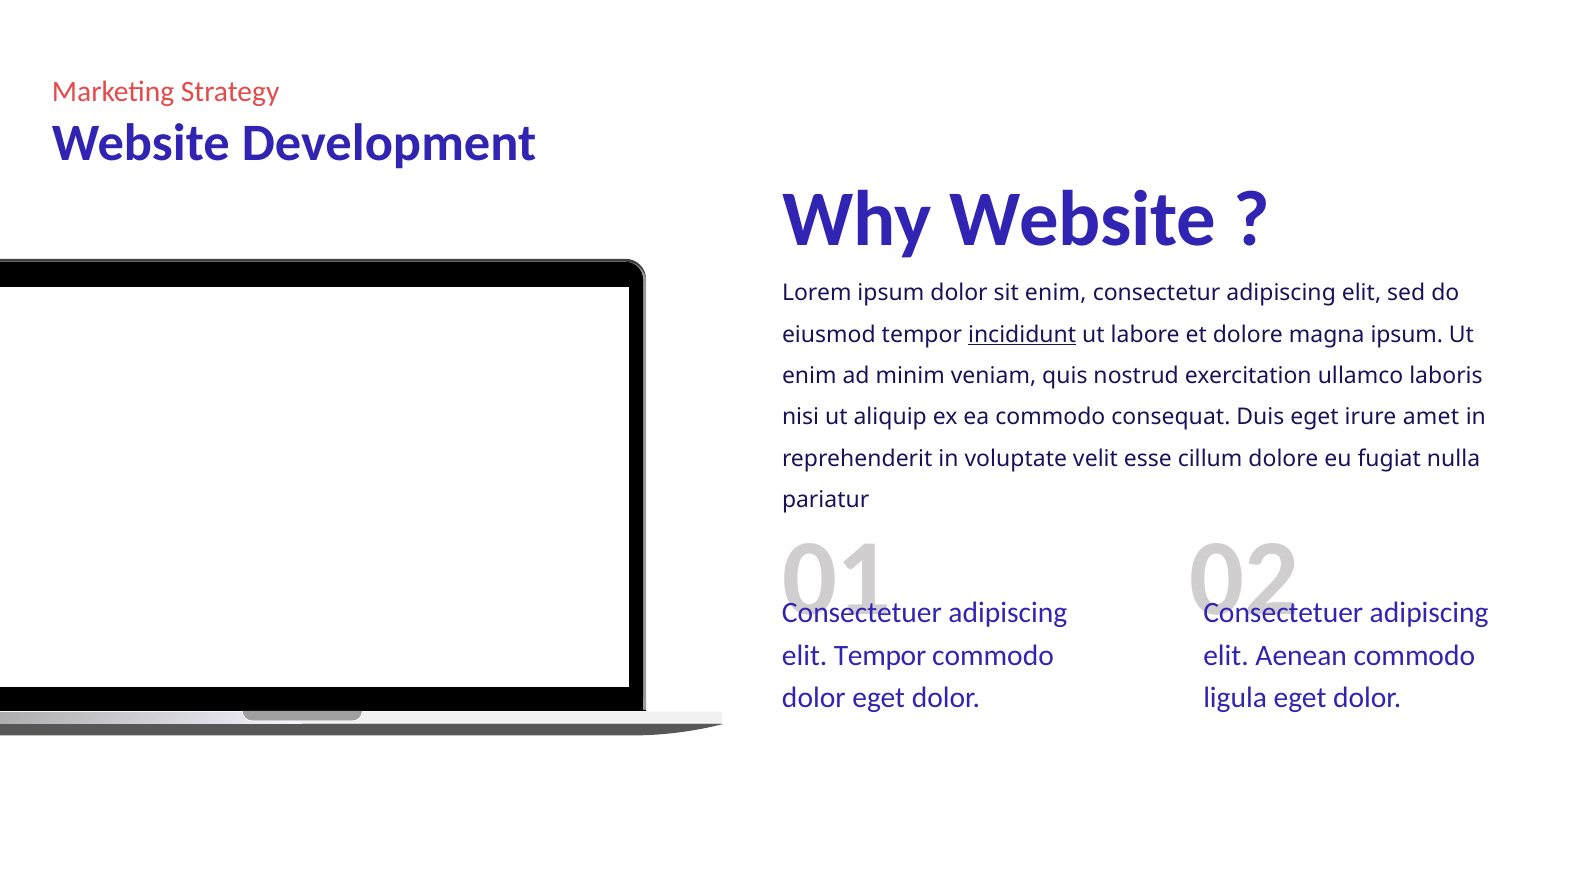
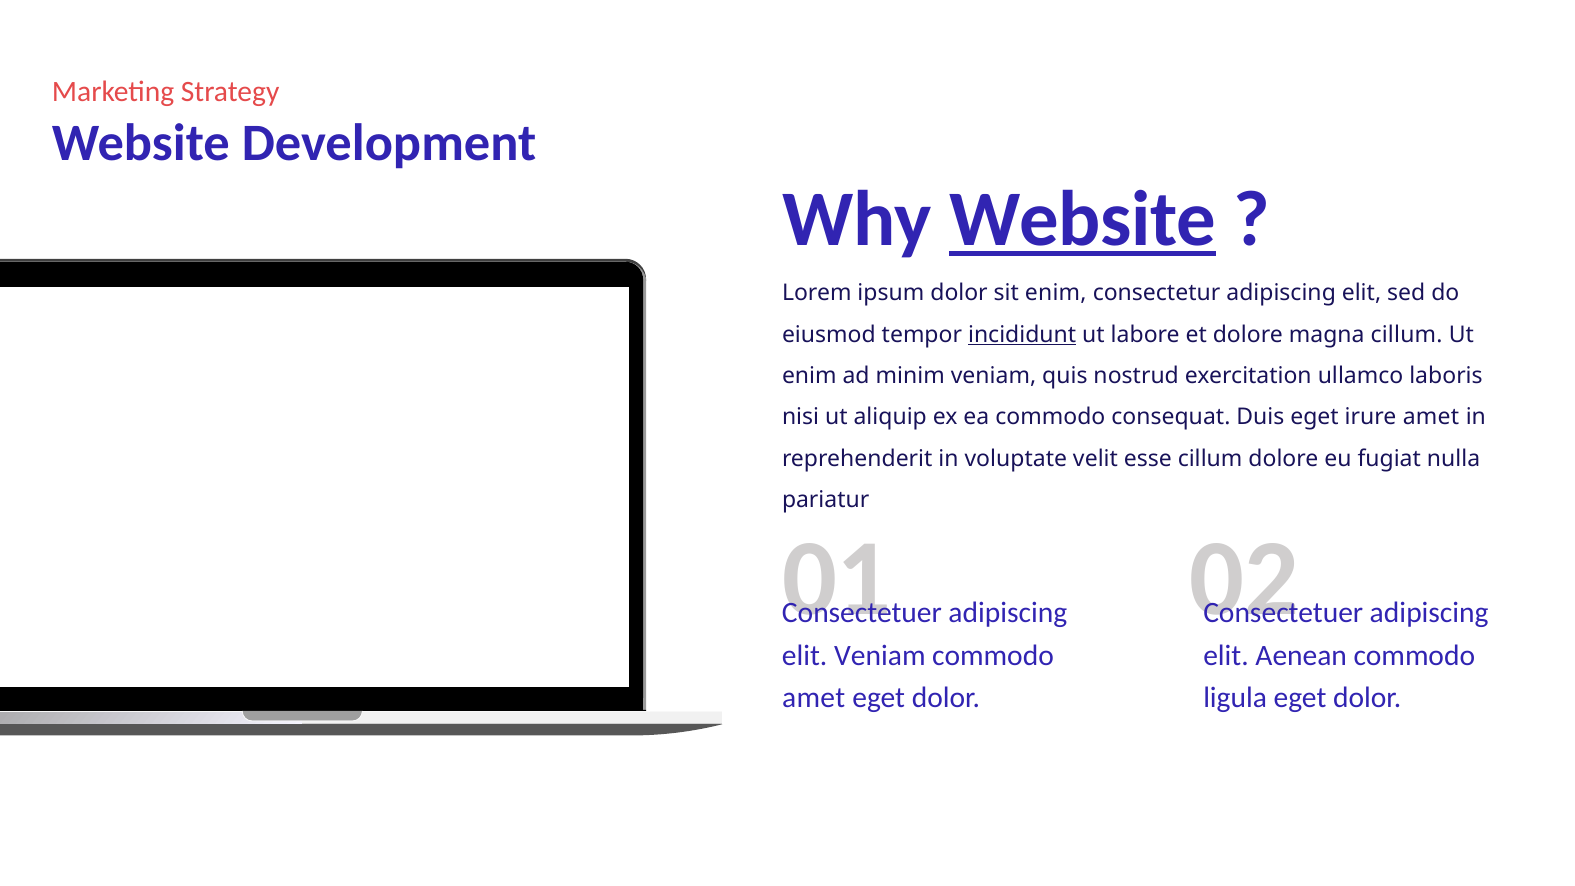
Website underline: none -> present (1083, 220)
magna ipsum: ipsum -> cillum (1407, 334)
elit Tempor: Tempor -> Veniam (880, 655)
dolor: dolor -> amet (814, 698)
